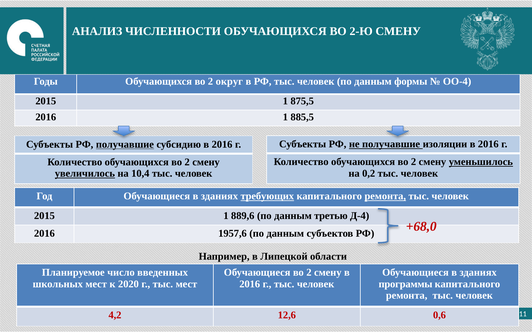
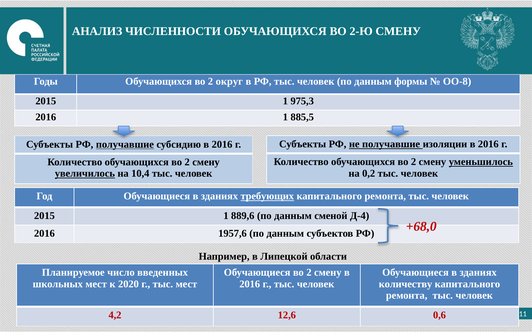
ОО-4: ОО-4 -> ОО-8 (457, 82)
875,5: 875,5 -> 975,3 (302, 101)
ремонта underline: present -> none (385, 196)
третью: третью -> сменой (331, 216)
программы: программы -> количеству (406, 284)
